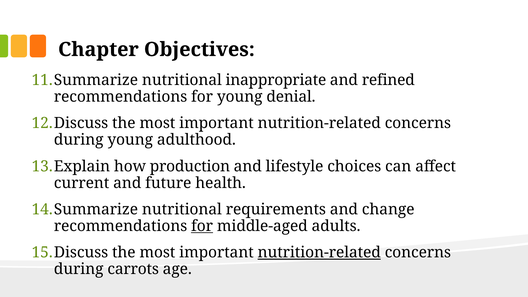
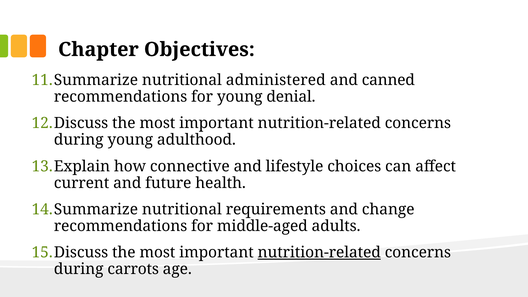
inappropriate: inappropriate -> administered (276, 80)
refined: refined -> canned (388, 80)
production: production -> connective (190, 166)
for underline: present -> none (202, 226)
